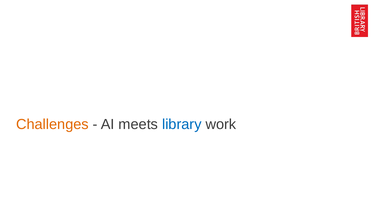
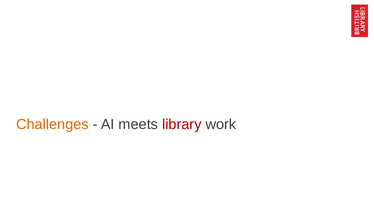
library colour: blue -> red (182, 125)
